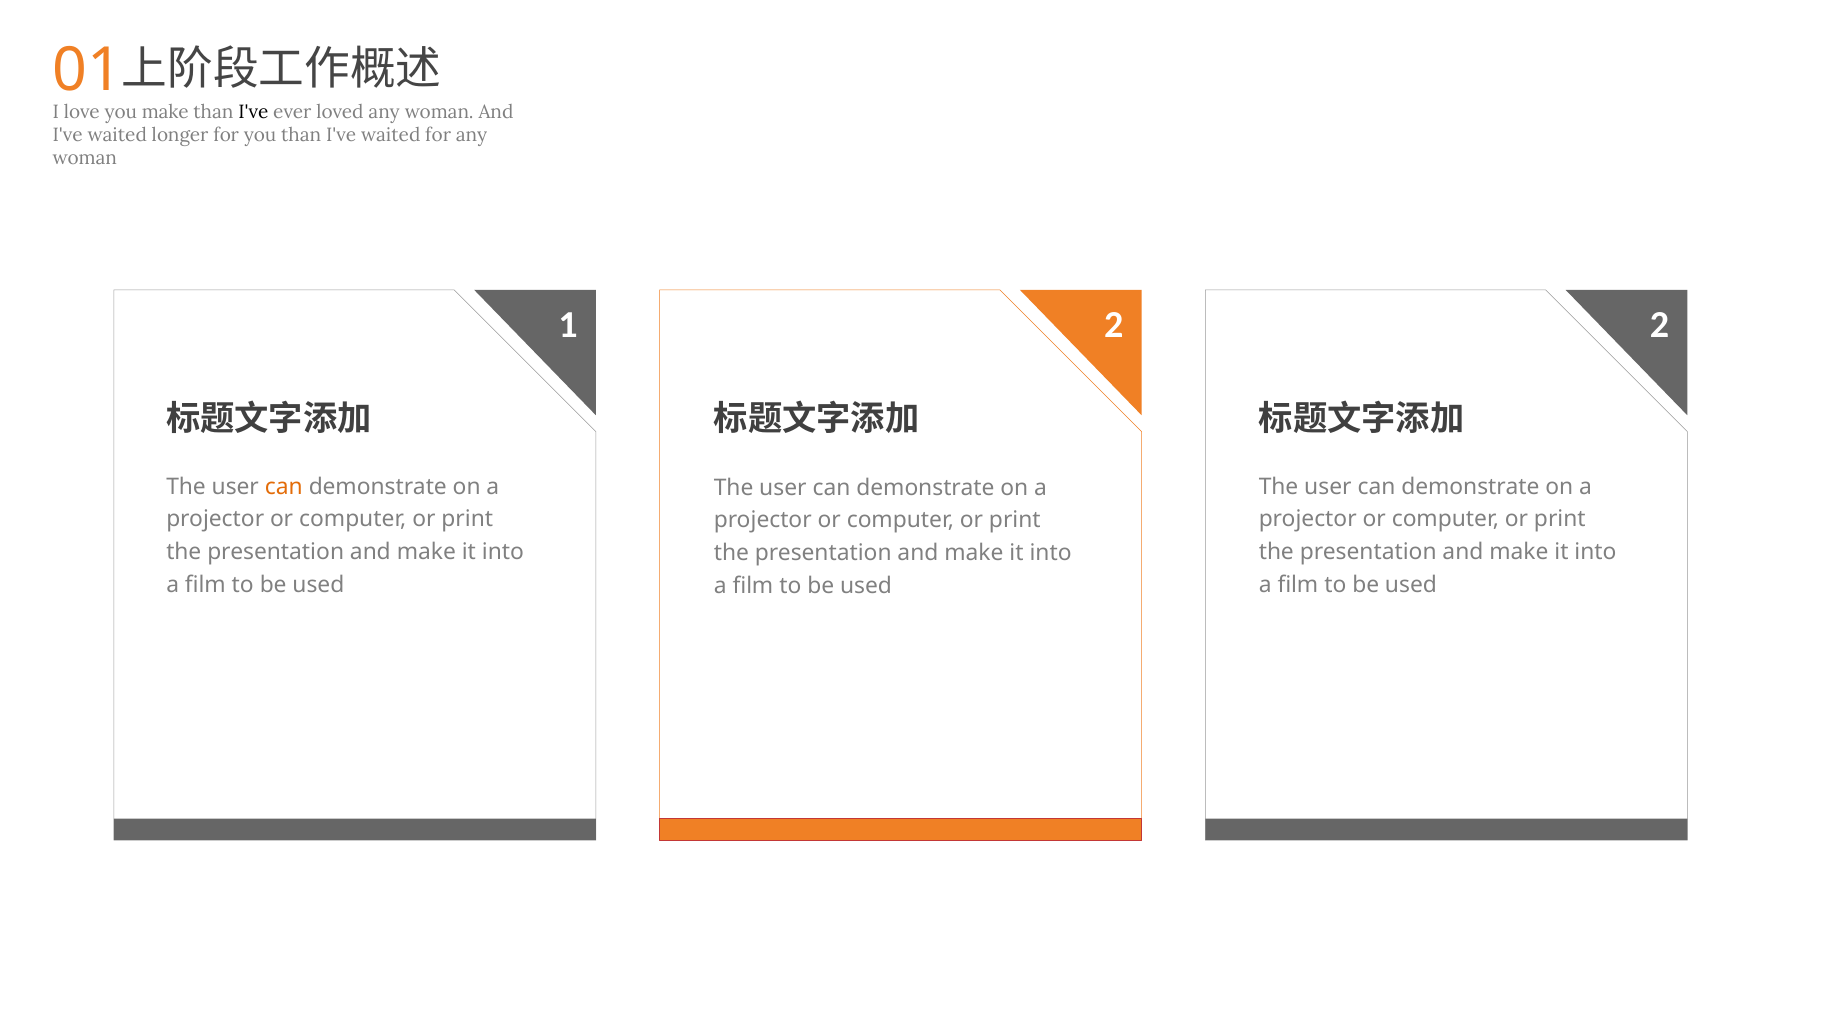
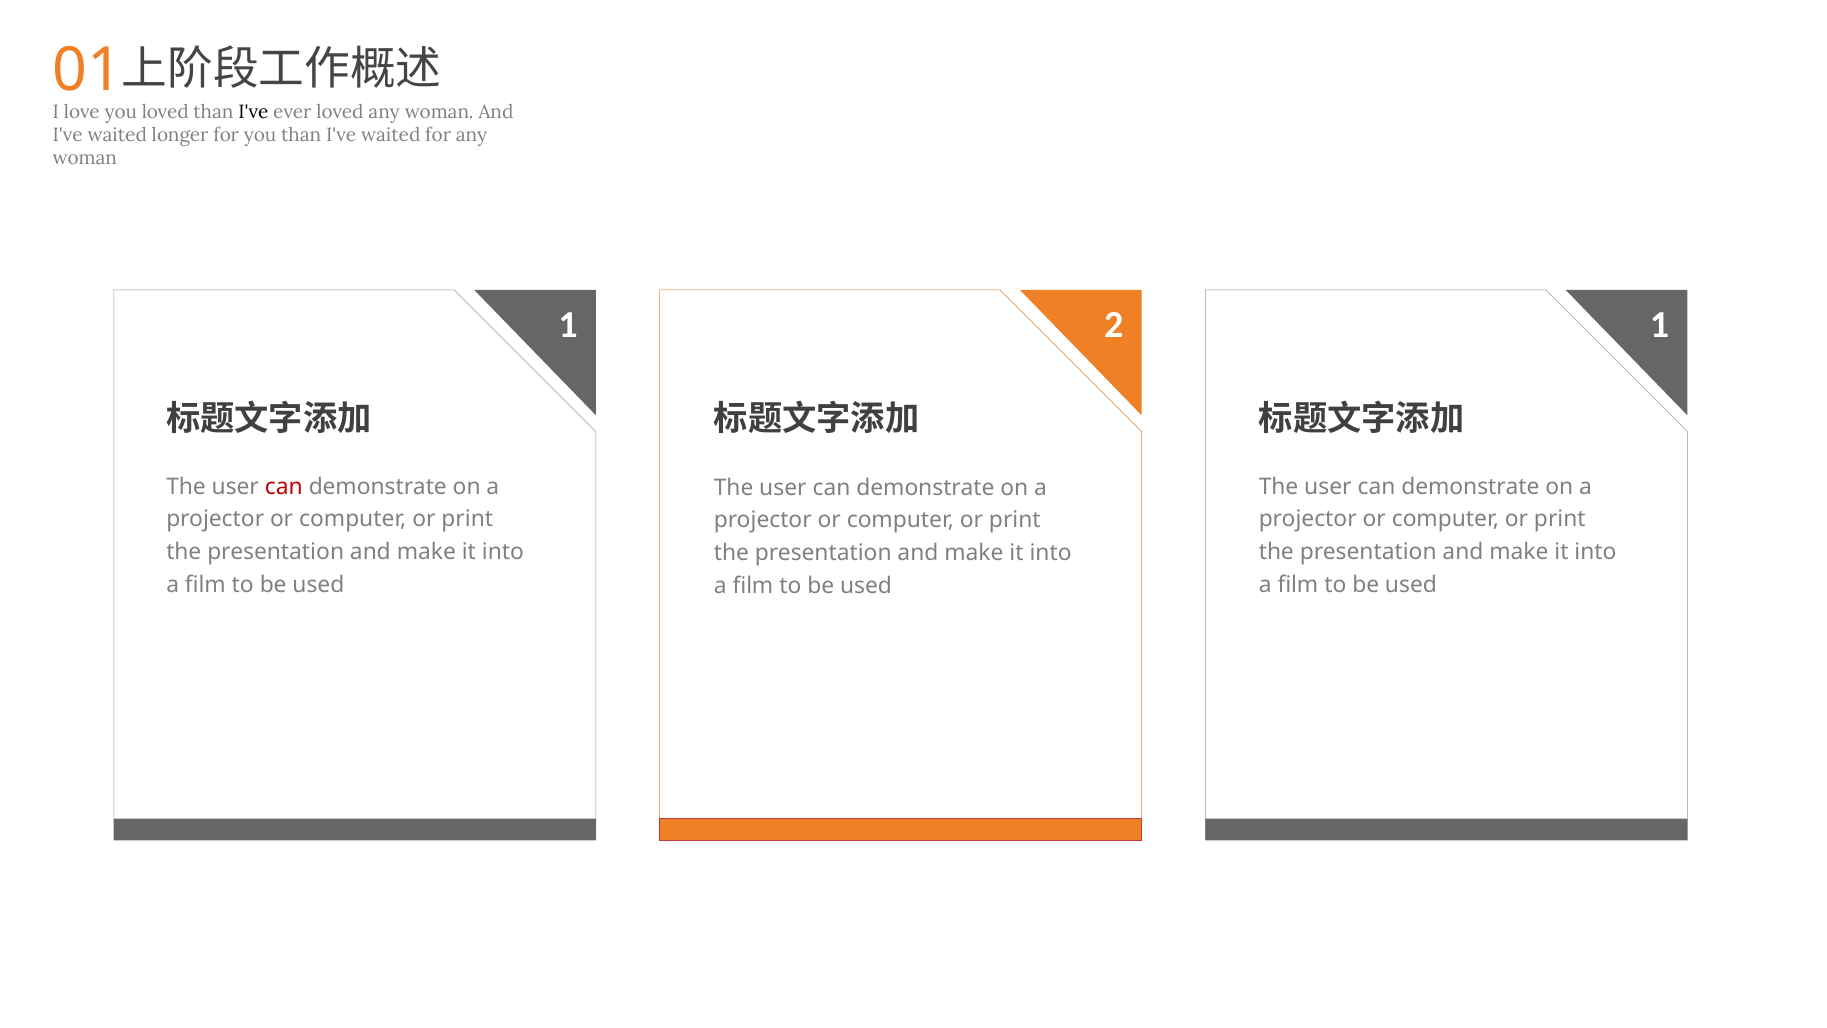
you make: make -> loved (165, 112)
1 2: 2 -> 1 (1659, 325)
can colour: orange -> red (284, 486)
